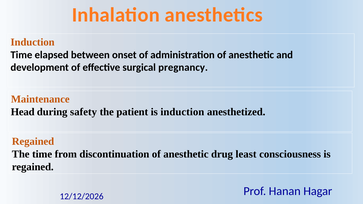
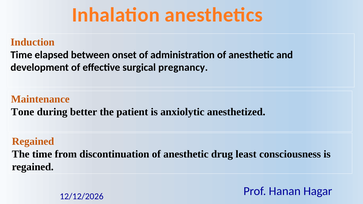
Head: Head -> Tone (23, 112)
safety: safety -> better (84, 112)
is induction: induction -> anxiolytic (182, 112)
